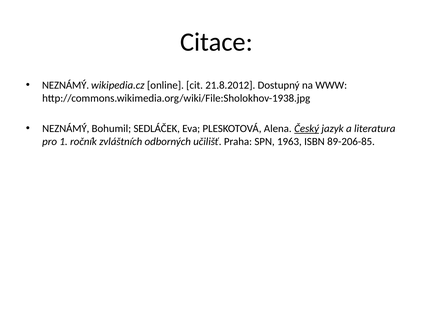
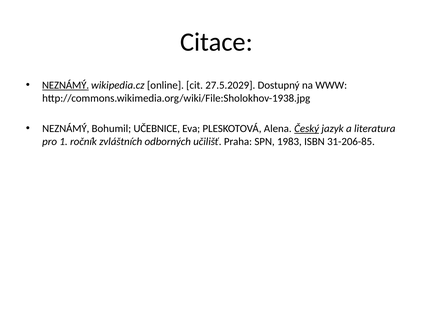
NEZNÁMÝ underline: none -> present (66, 85)
21.8.2012: 21.8.2012 -> 27.5.2029 (230, 85)
SEDLÁČEK: SEDLÁČEK -> UČEBNICE (157, 128)
1963: 1963 -> 1983 (289, 141)
89-206-85: 89-206-85 -> 31-206-85 (351, 141)
